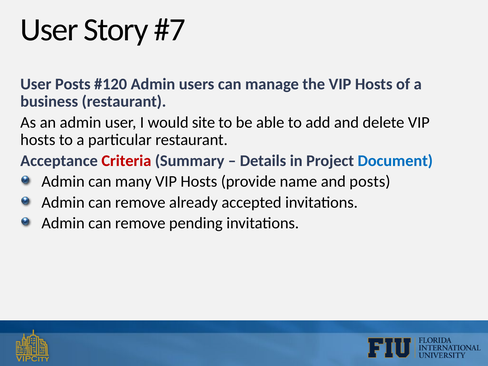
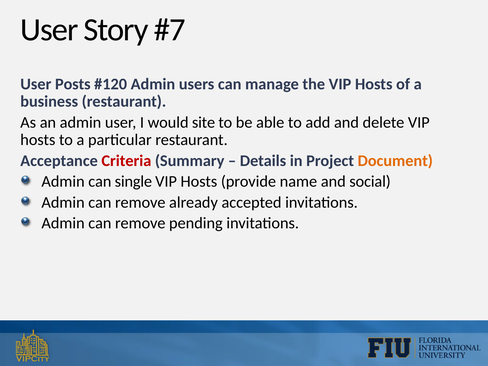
Document colour: blue -> orange (395, 161)
many: many -> single (133, 182)
and posts: posts -> social (370, 182)
